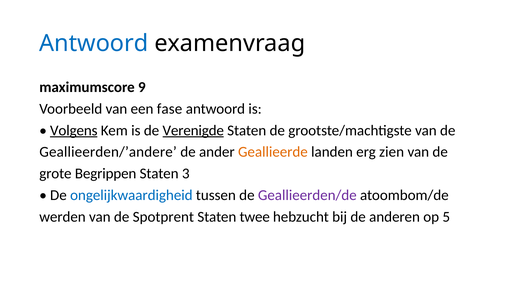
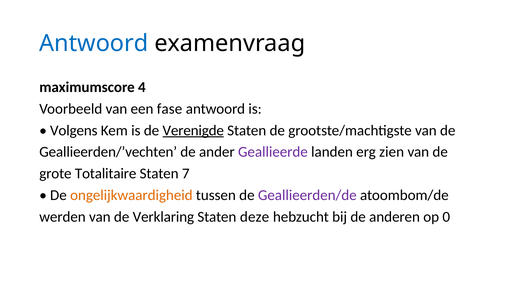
9: 9 -> 4 (142, 87)
Volgens underline: present -> none (74, 130)
Geallieerden/’andere: Geallieerden/’andere -> Geallieerden/’vechten (108, 152)
Geallieerde colour: orange -> purple (273, 152)
Begrippen: Begrippen -> Totalitaire (106, 173)
3: 3 -> 7 (186, 173)
ongelijkwaardigheid colour: blue -> orange (131, 195)
Spotprent: Spotprent -> Verklaring (163, 217)
twee: twee -> deze (255, 217)
5: 5 -> 0 (446, 217)
